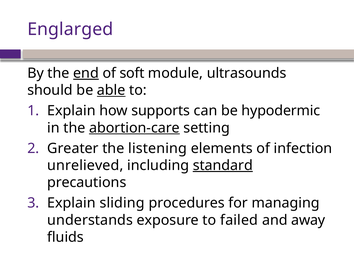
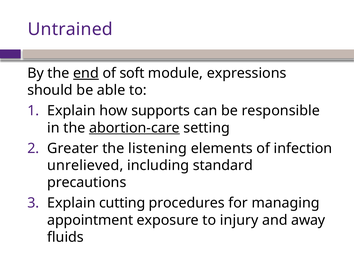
Englarged: Englarged -> Untrained (70, 29)
ultrasounds: ultrasounds -> expressions (247, 73)
able underline: present -> none (111, 90)
hypodermic: hypodermic -> responsible (281, 111)
standard underline: present -> none (223, 166)
sliding: sliding -> cutting (122, 203)
understands: understands -> appointment (90, 221)
failed: failed -> injury (239, 221)
